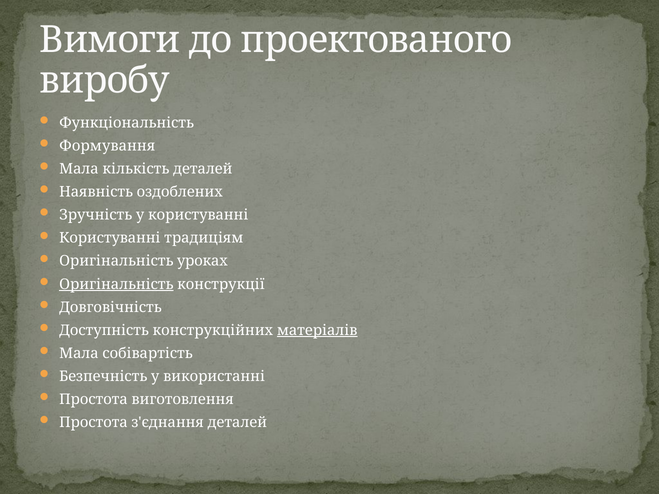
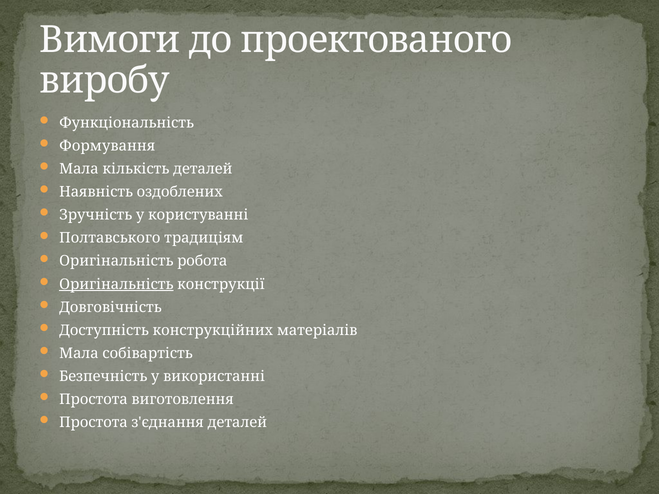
Користуванні: Користуванні -> Полтавського (110, 238)
уроках: уроках -> робота (202, 261)
матеріалів underline: present -> none (317, 330)
